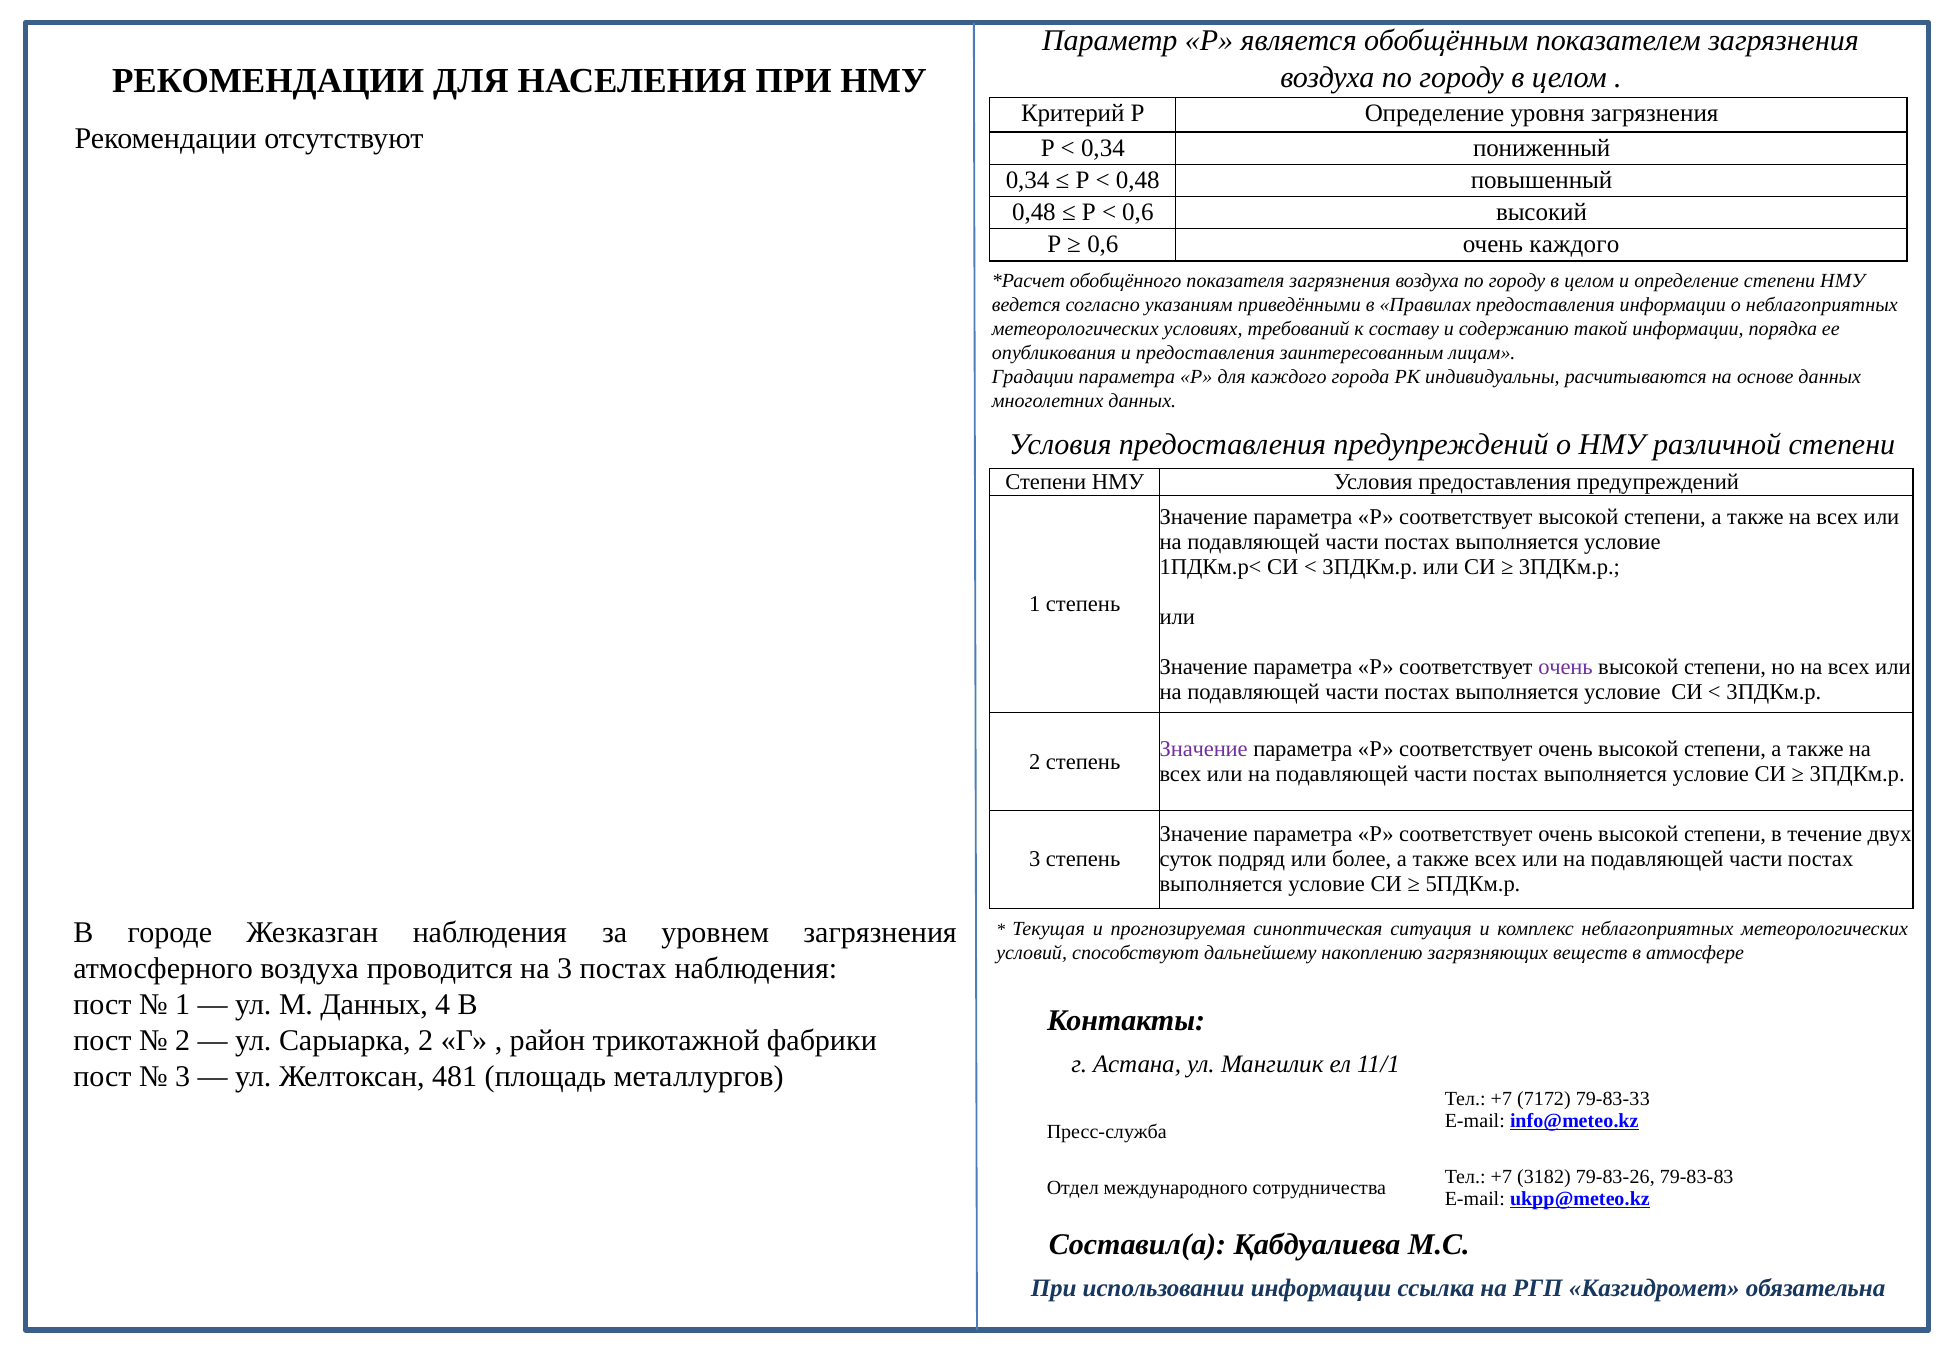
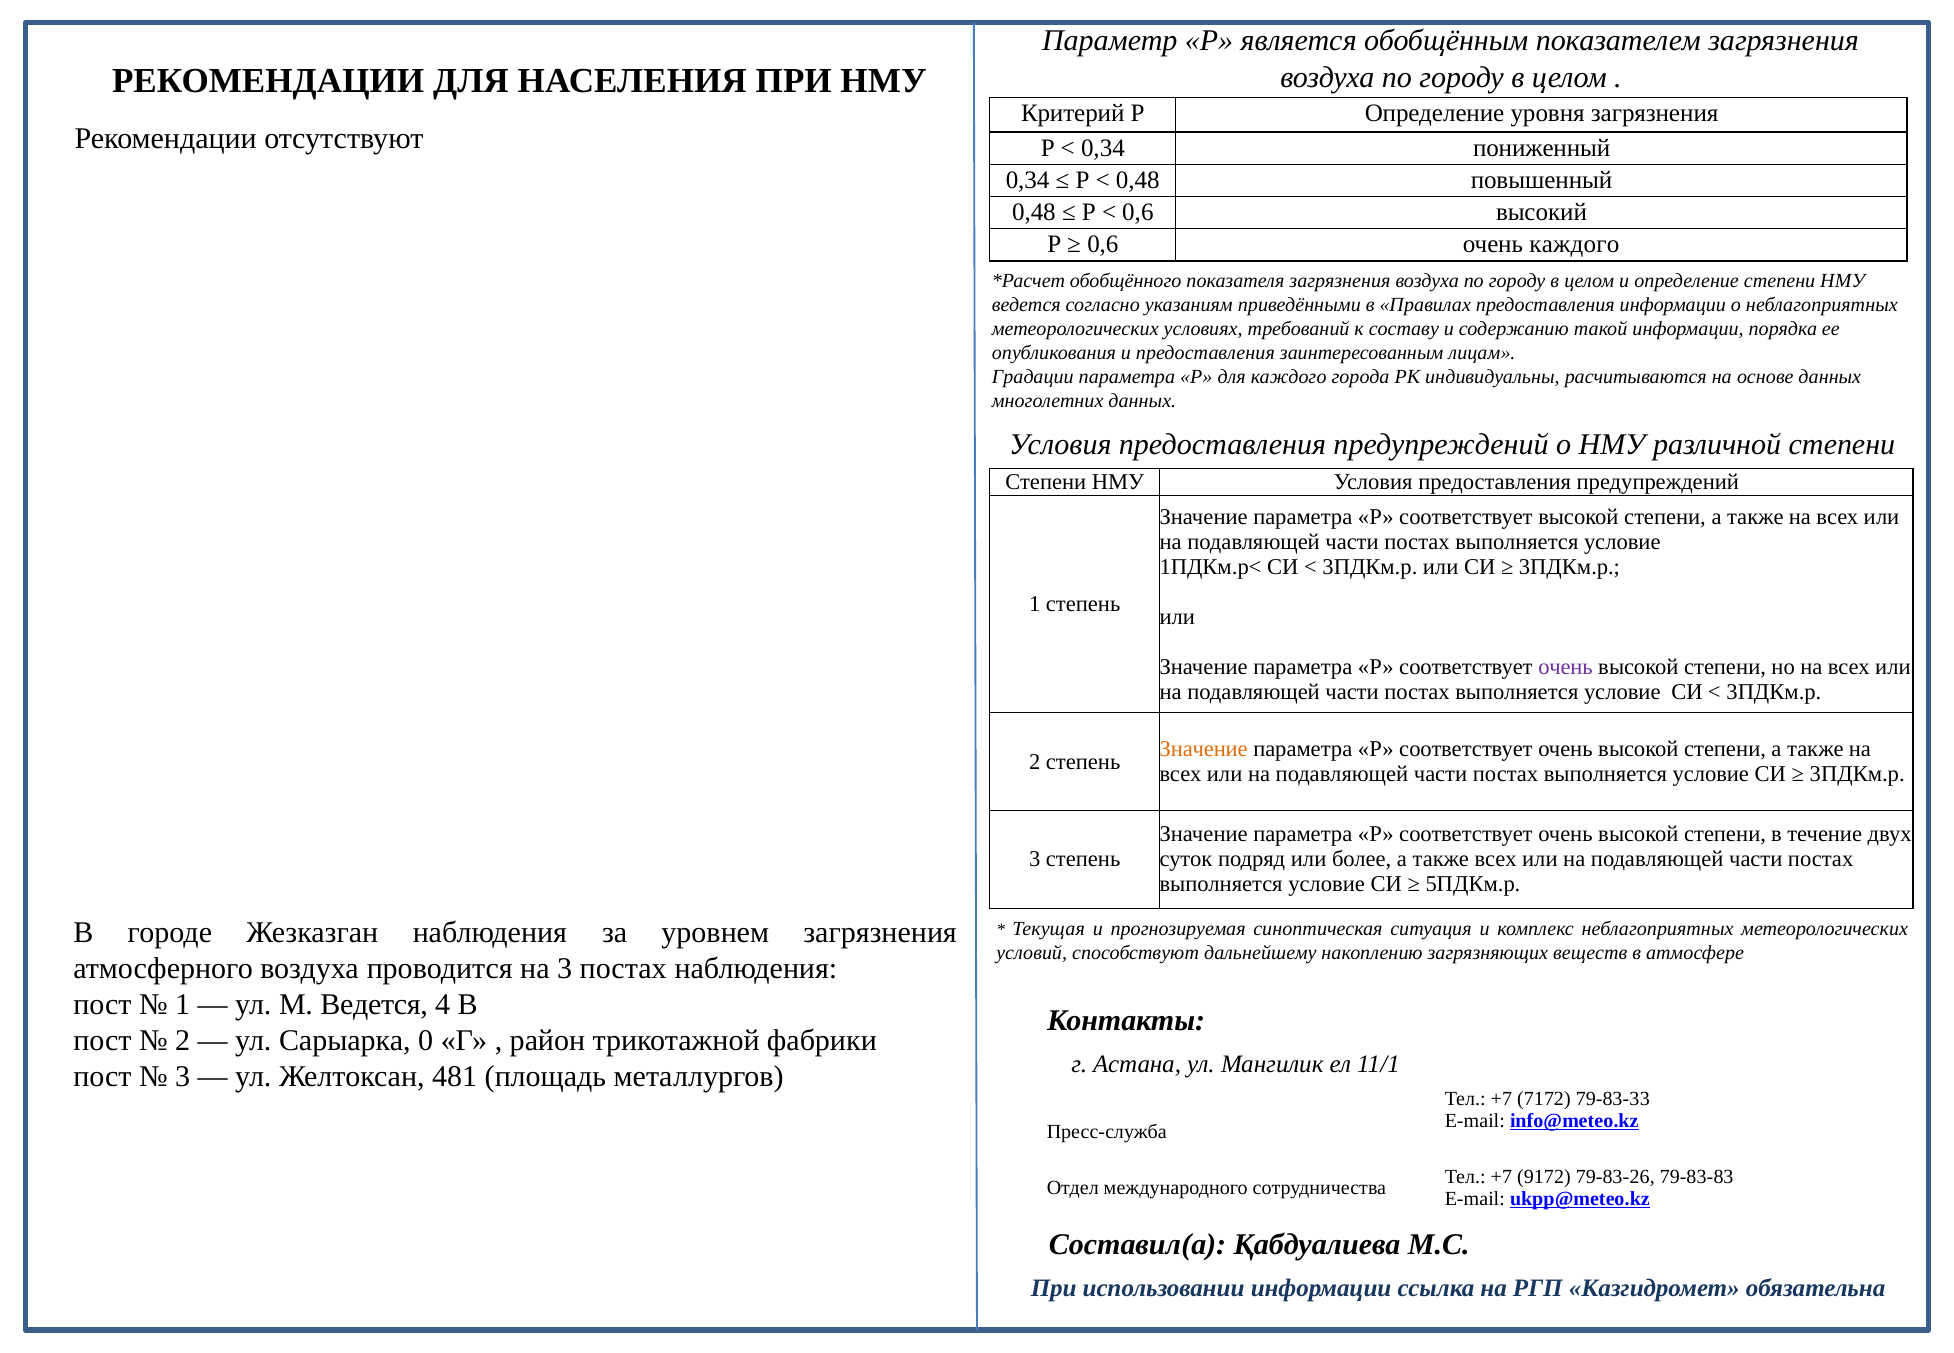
Значение colour: purple -> orange (1204, 749)
М Данных: Данных -> Ведется (374, 1005)
Сарыарка 2: 2 -> 0 (426, 1041)
3182: 3182 -> 9172 (1544, 1177)
